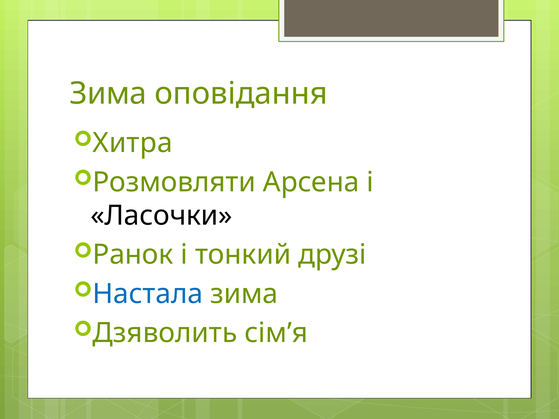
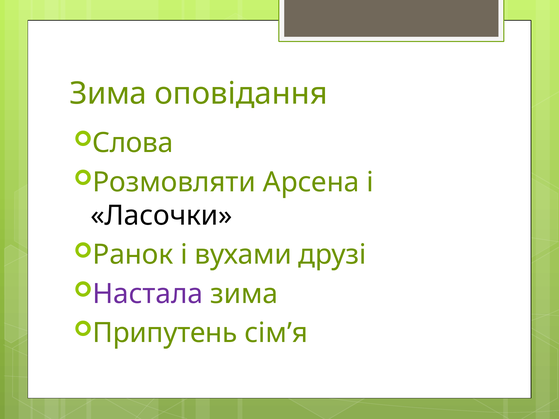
Хитра: Хитра -> Слова (133, 143)
тонкий: тонкий -> вухами (243, 255)
Настала colour: blue -> purple (148, 294)
Дзяволить: Дзяволить -> Припутень (165, 333)
